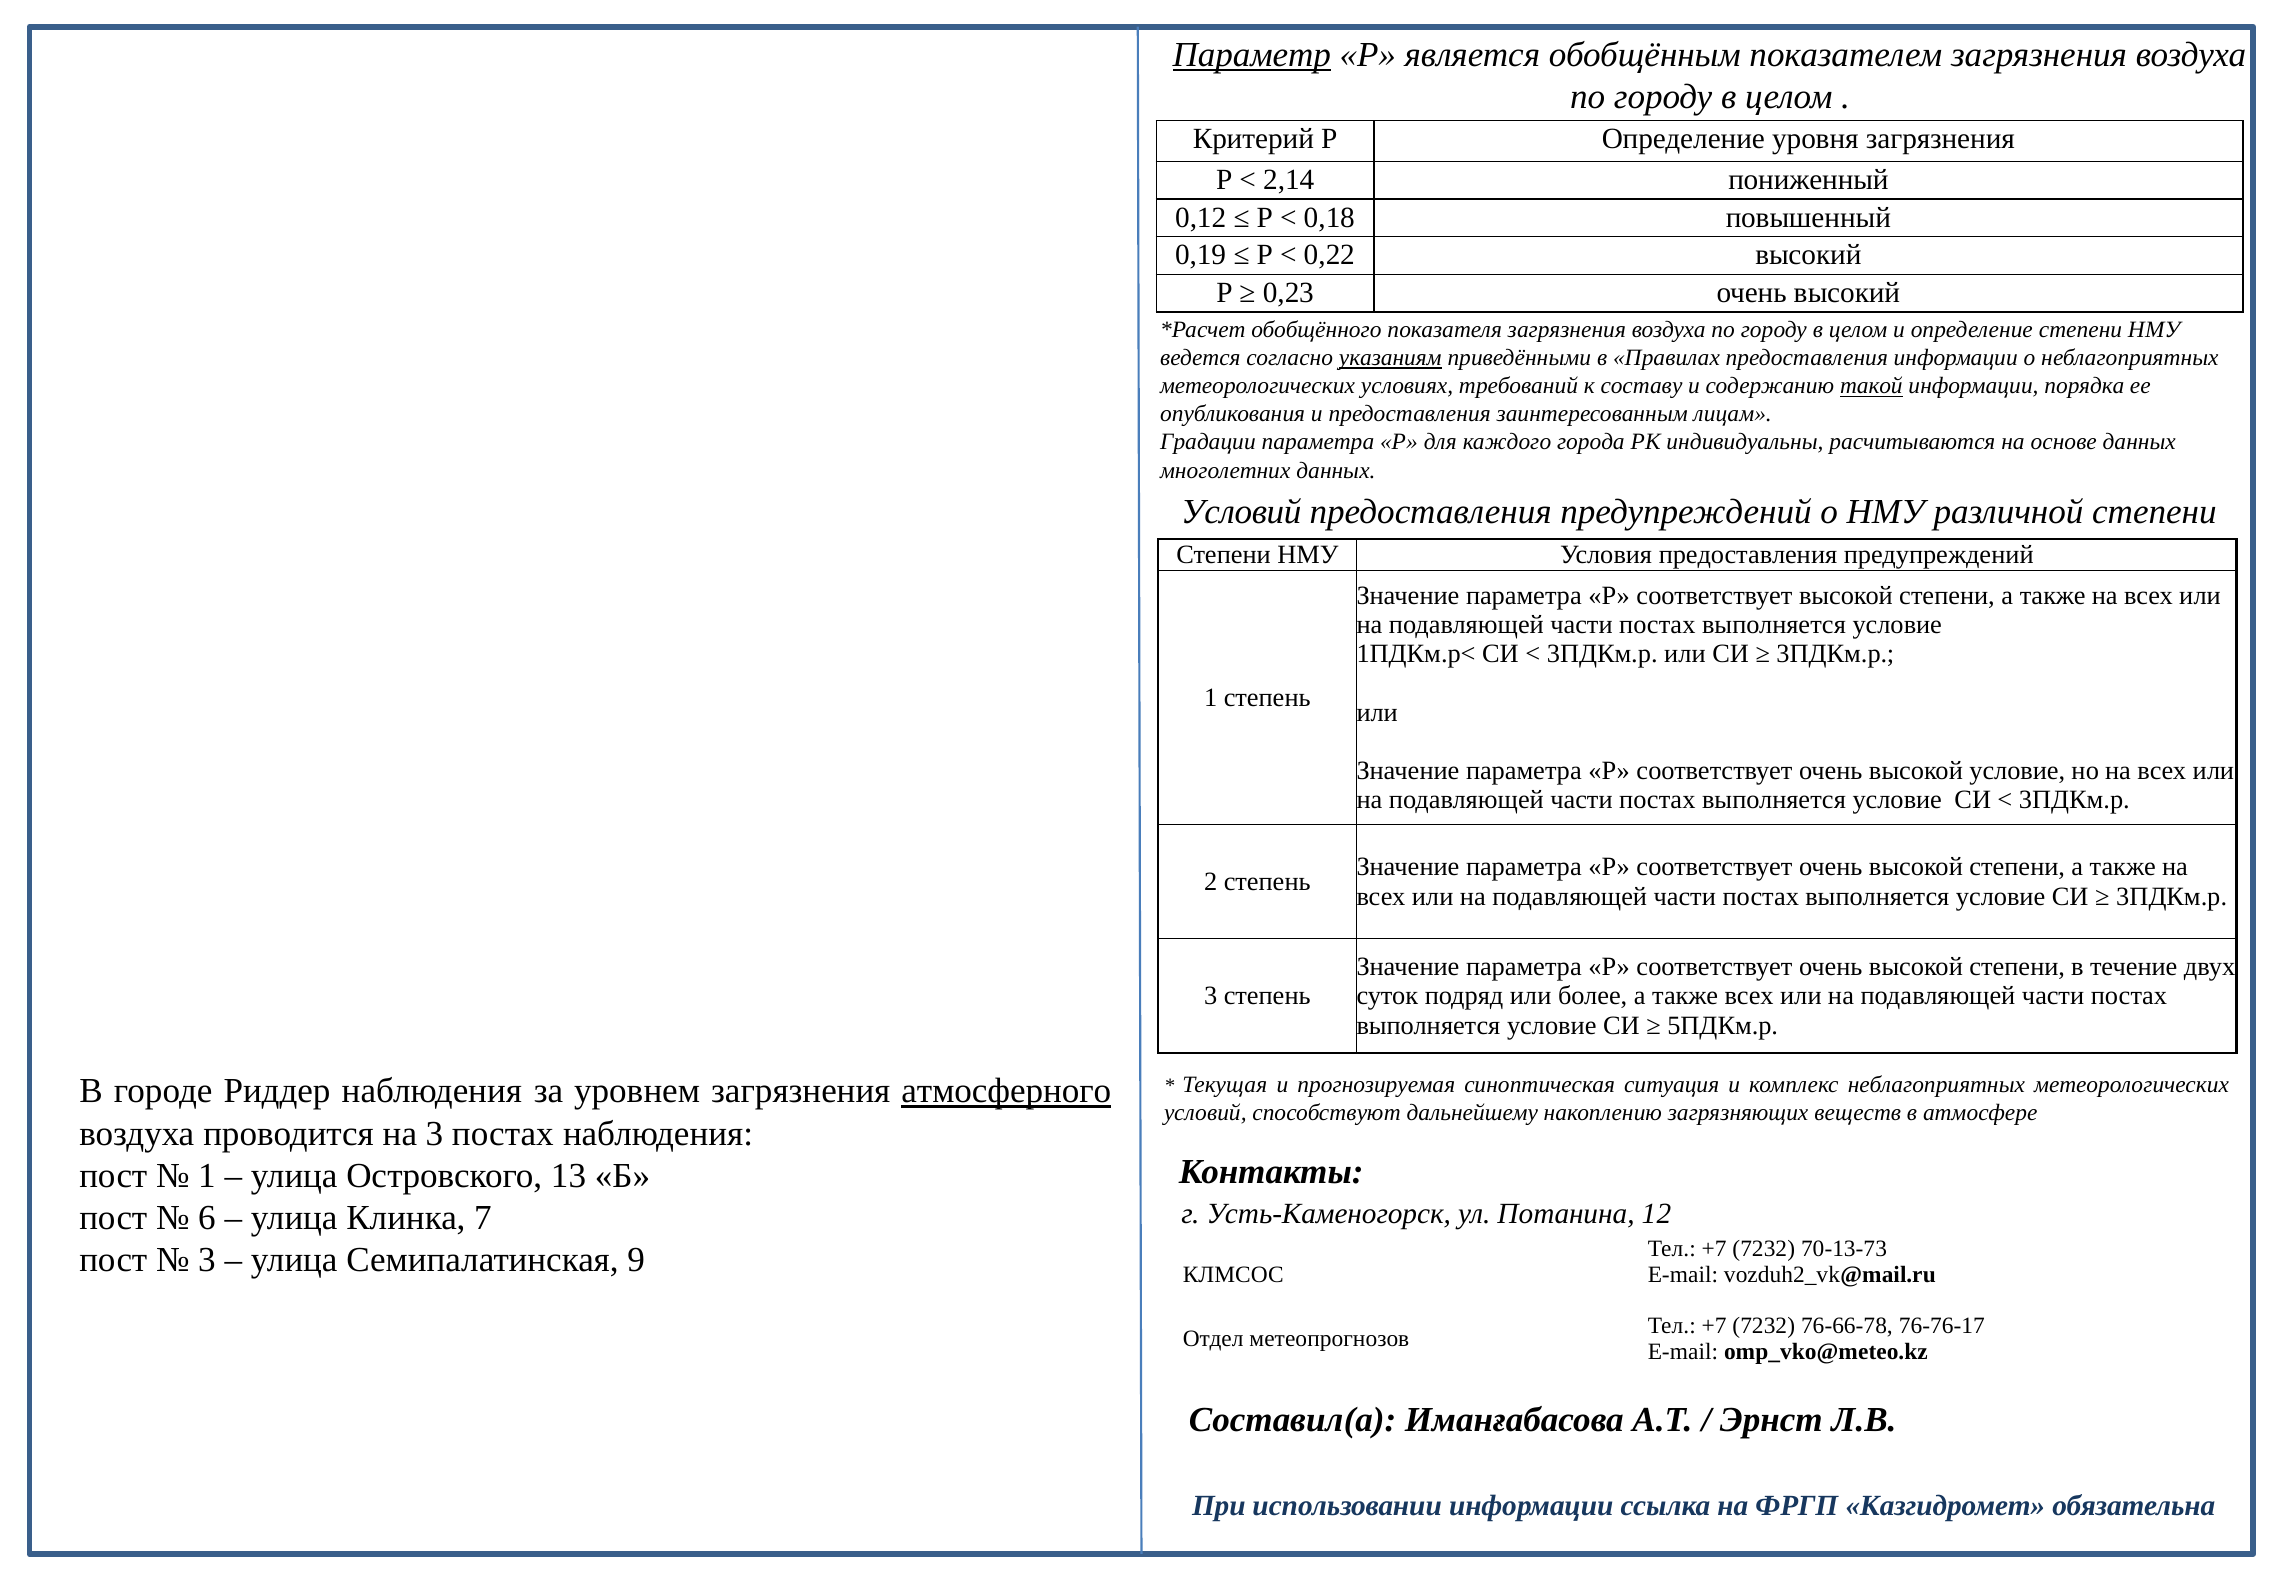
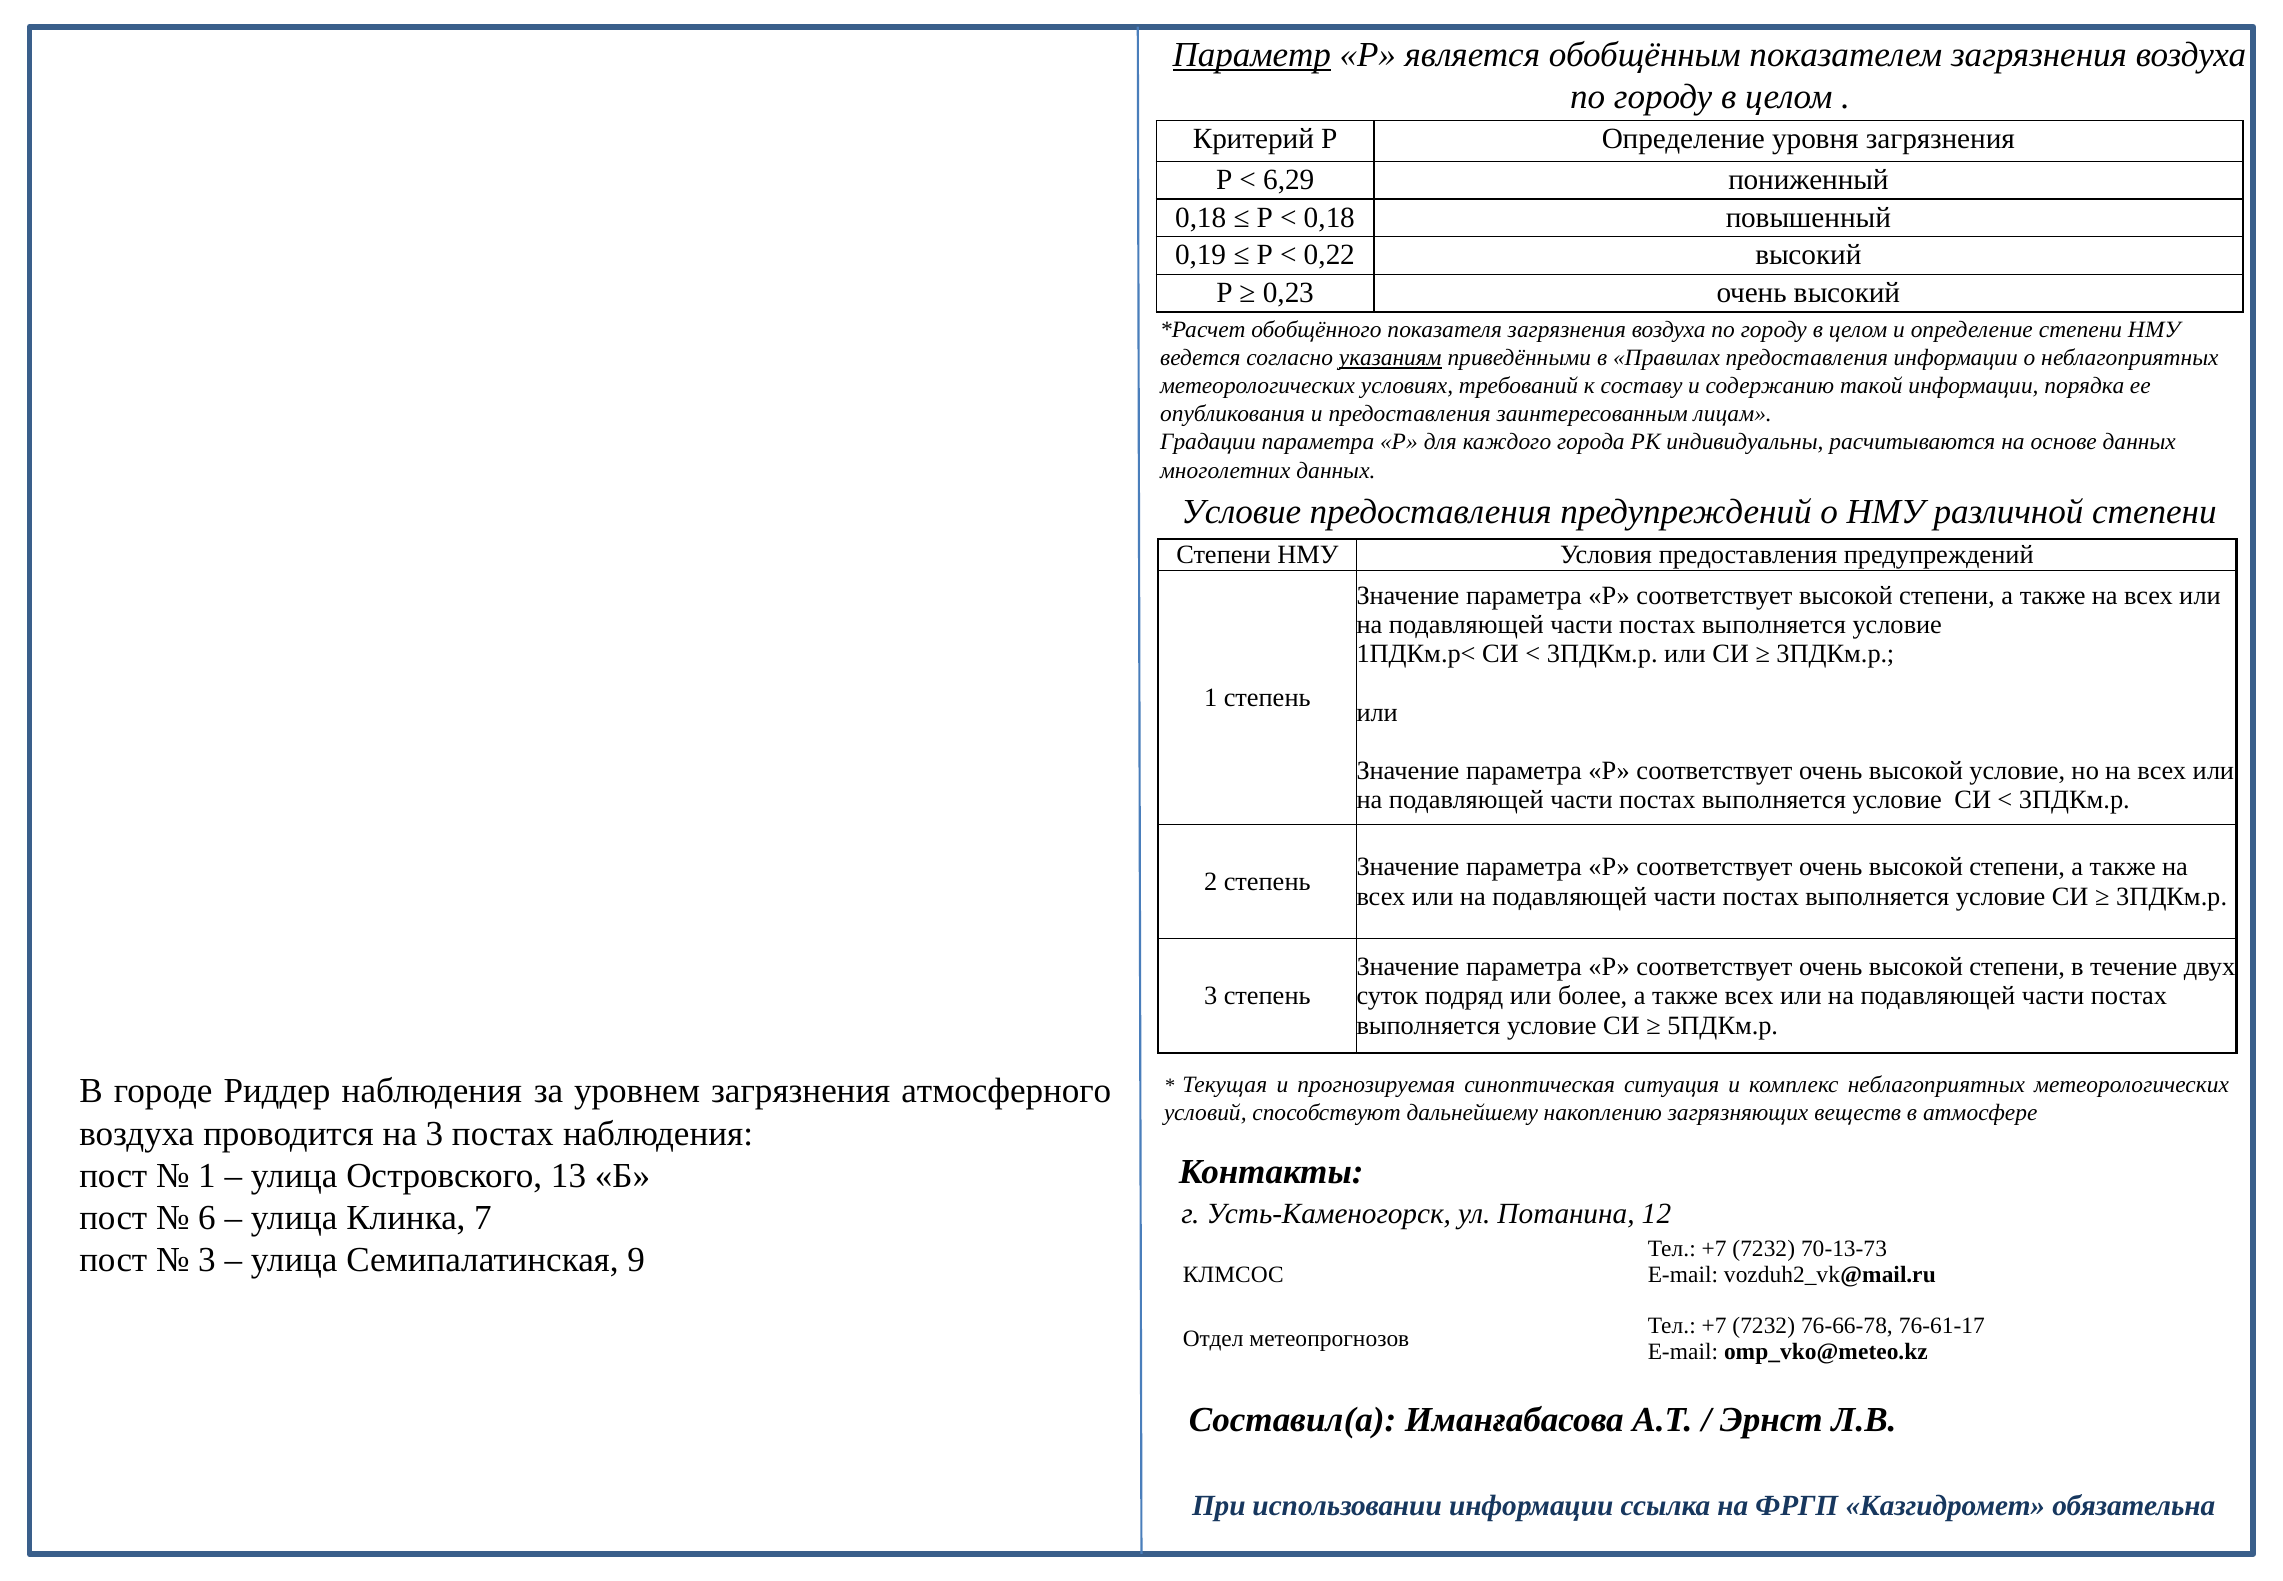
2,14: 2,14 -> 6,29 (1289, 180)
0,12: 0,12 -> 0,18 (1201, 217)
такой underline: present -> none (1871, 386)
Условий: Условий -> Условие (1241, 512)
атмосферного underline: present -> none (1006, 1091)
76-76-17: 76-76-17 -> 76-61-17 (1942, 1325)
